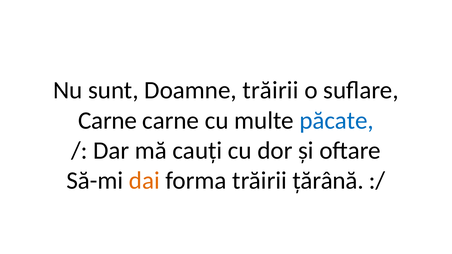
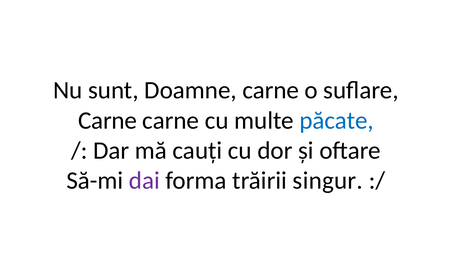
Doamne trăirii: trăirii -> carne (271, 90)
dai colour: orange -> purple (144, 181)
țărână: țărână -> singur (328, 181)
